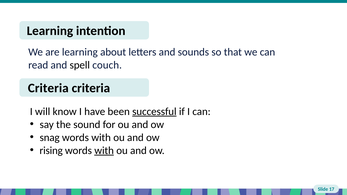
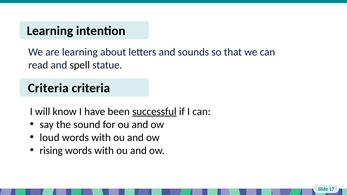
couch: couch -> statue (107, 65)
snag: snag -> loud (50, 138)
with underline: present -> none (104, 151)
